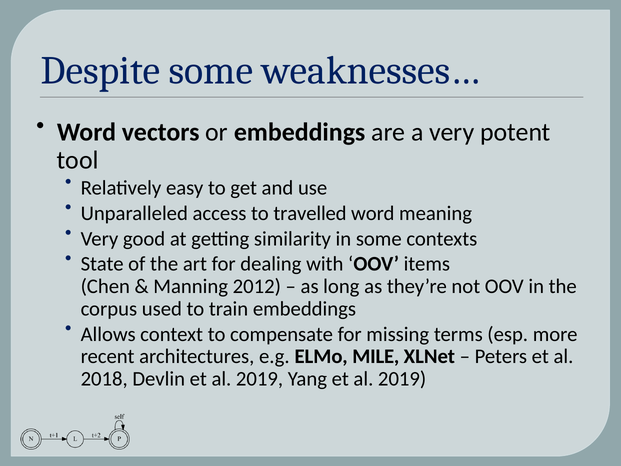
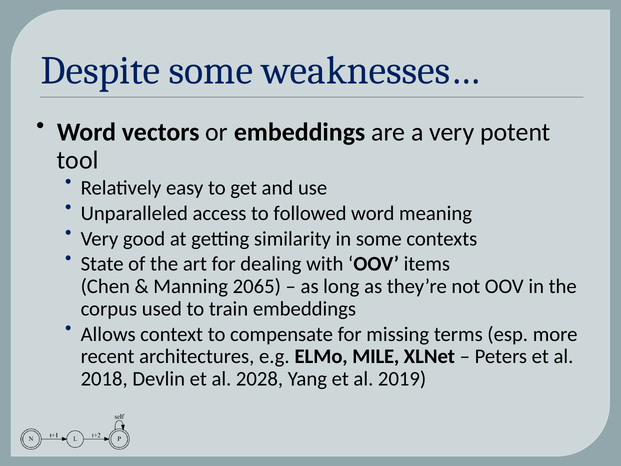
travelled: travelled -> followed (310, 213)
2012: 2012 -> 2065 (257, 286)
Devlin et al 2019: 2019 -> 2028 (260, 379)
